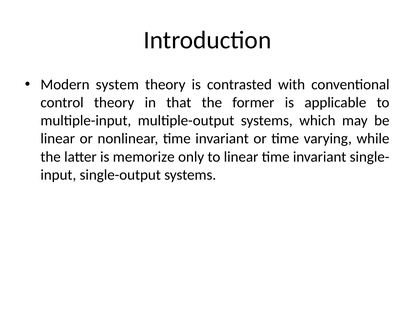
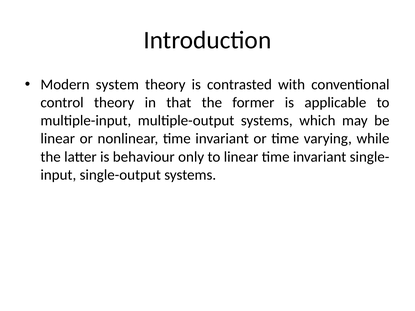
memorize: memorize -> behaviour (144, 157)
